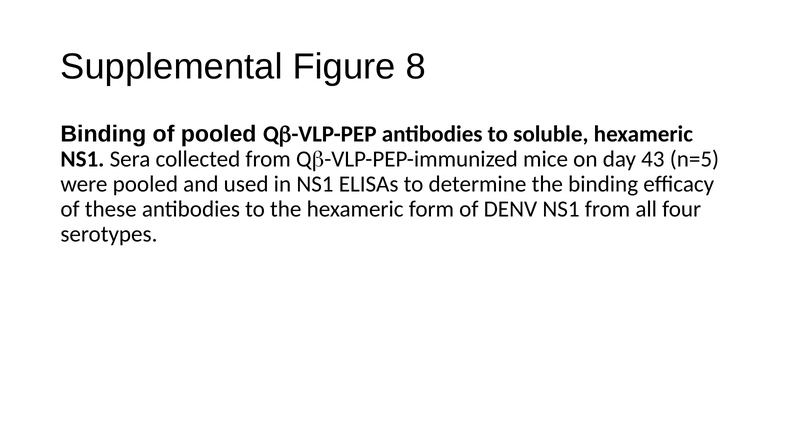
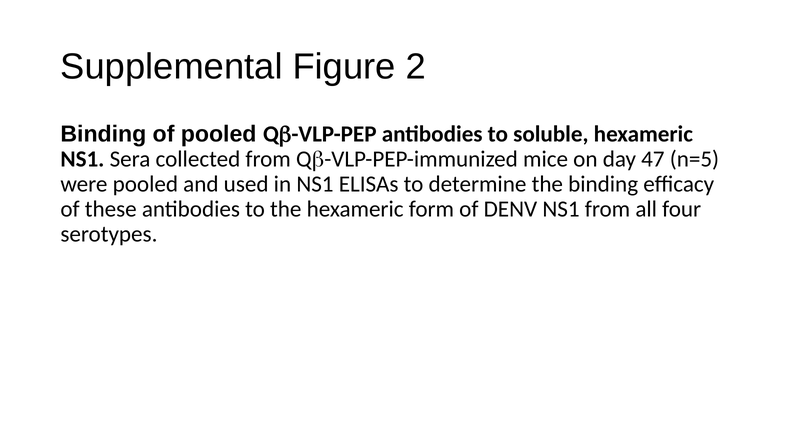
8: 8 -> 2 (416, 67)
43: 43 -> 47 (653, 159)
